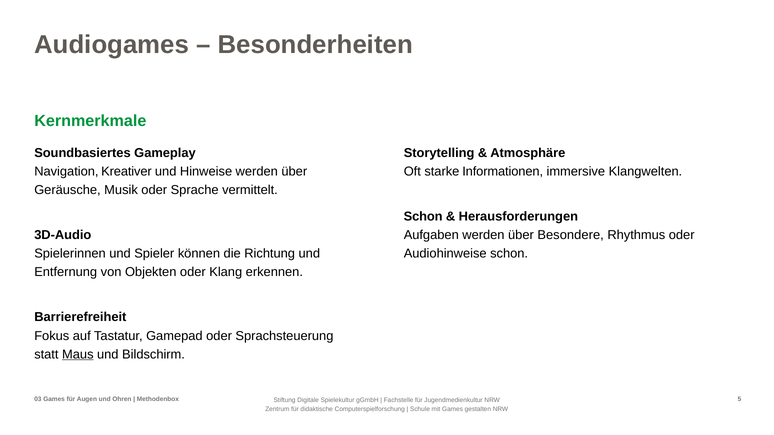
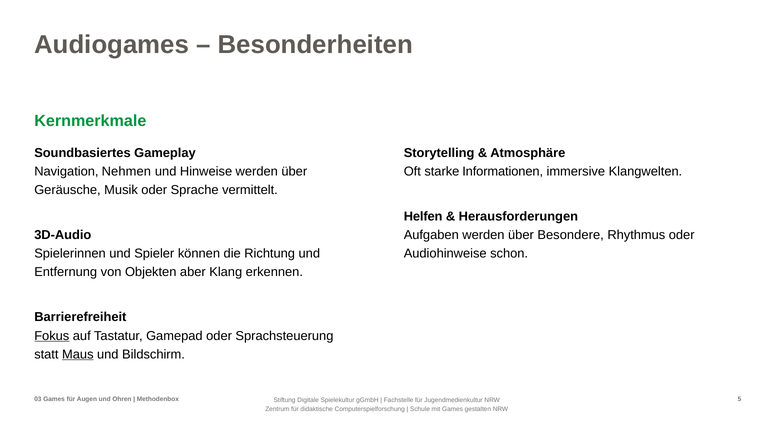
Kreativer: Kreativer -> Nehmen (126, 171)
Schon: Schon -> Helfen (423, 217)
Objekten oder: oder -> aber (193, 272)
Fokus underline: none -> present (52, 336)
